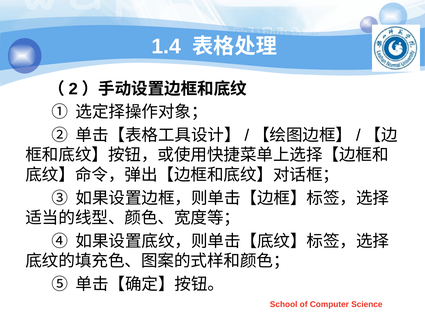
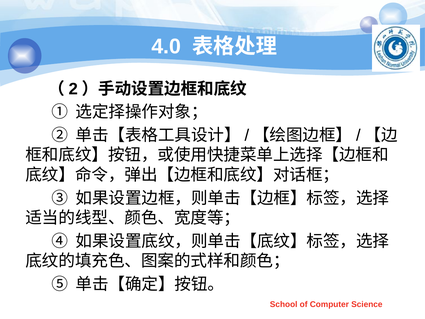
1.4: 1.4 -> 4.0 (166, 46)
